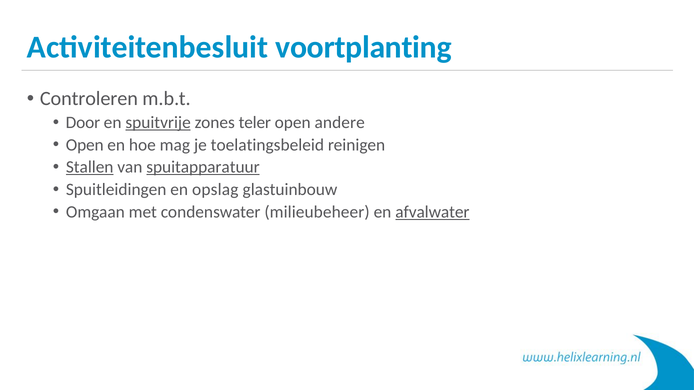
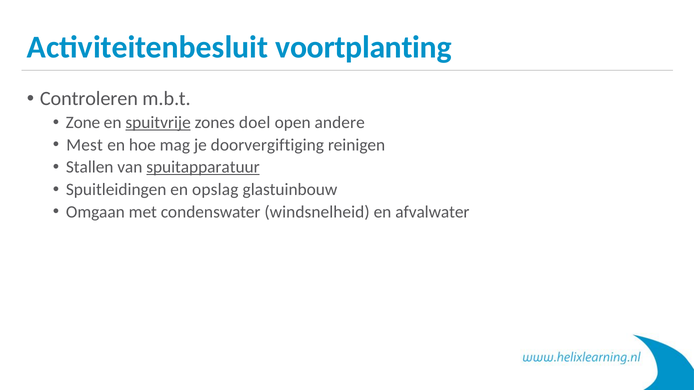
Door: Door -> Zone (83, 123)
teler: teler -> doel (255, 123)
Open: Open -> Mest (85, 145)
toelatingsbeleid: toelatingsbeleid -> doorvergiftiging (267, 145)
Stallen underline: present -> none (90, 167)
milieubeheer: milieubeheer -> windsnelheid (317, 212)
afvalwater underline: present -> none (432, 212)
